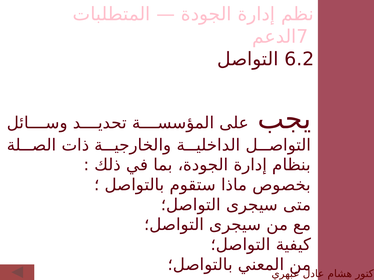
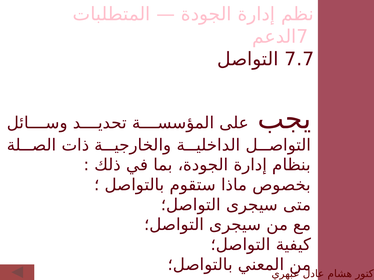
6.2: 6.2 -> 7.7 (299, 59)
